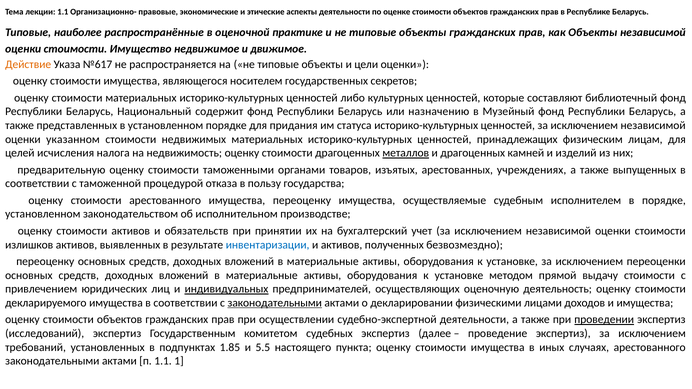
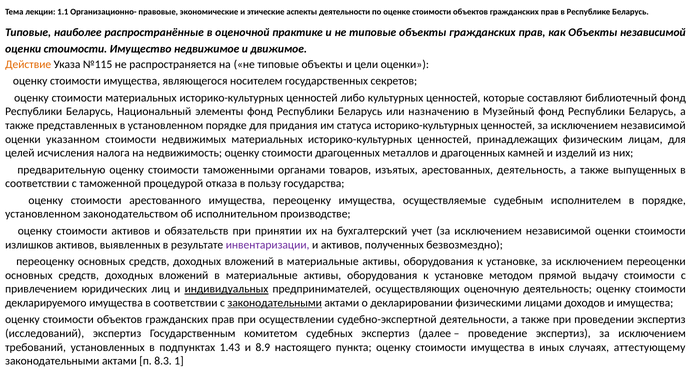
№617: №617 -> №115 (98, 64)
содержит: содержит -> элементы (219, 112)
металлов underline: present -> none (406, 153)
арестованных учреждениях: учреждениях -> деятельность (532, 170)
инвентаризации colour: blue -> purple (268, 245)
проведении underline: present -> none (604, 320)
1.85: 1.85 -> 1.43 (230, 347)
5.5: 5.5 -> 8.9 (263, 347)
случаях арестованного: арестованного -> аттестующему (650, 347)
п 1.1: 1.1 -> 8.3 (163, 361)
